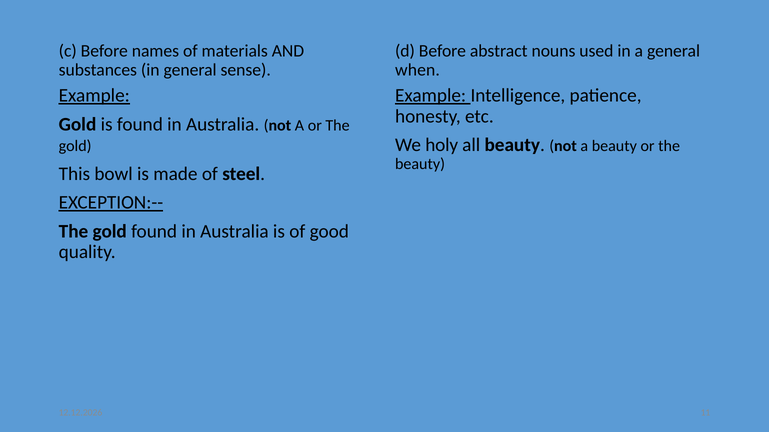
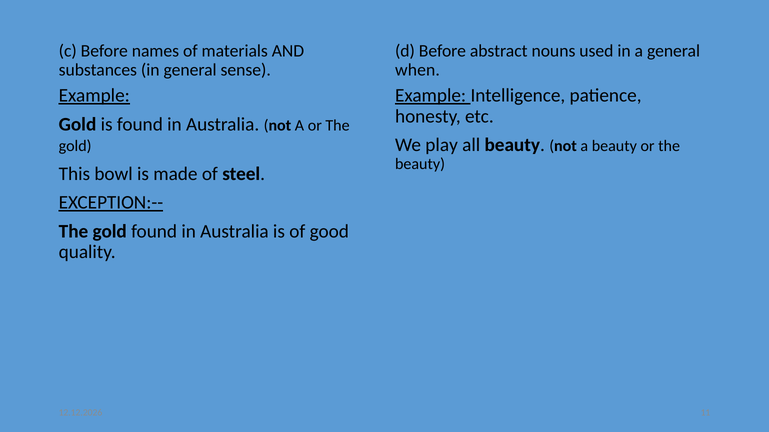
holy: holy -> play (442, 145)
